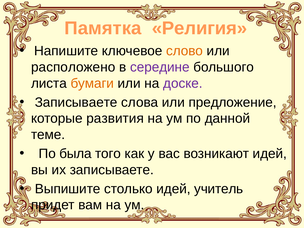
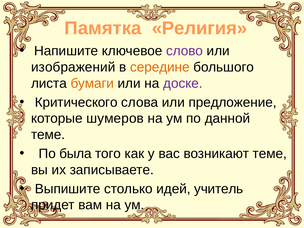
слово colour: orange -> purple (185, 51)
расположено: расположено -> изображений (73, 67)
середине colour: purple -> orange (160, 67)
Записываете: Записываете -> Критического (76, 102)
развития: развития -> шумеров (115, 119)
возникают идей: идей -> теме (270, 154)
